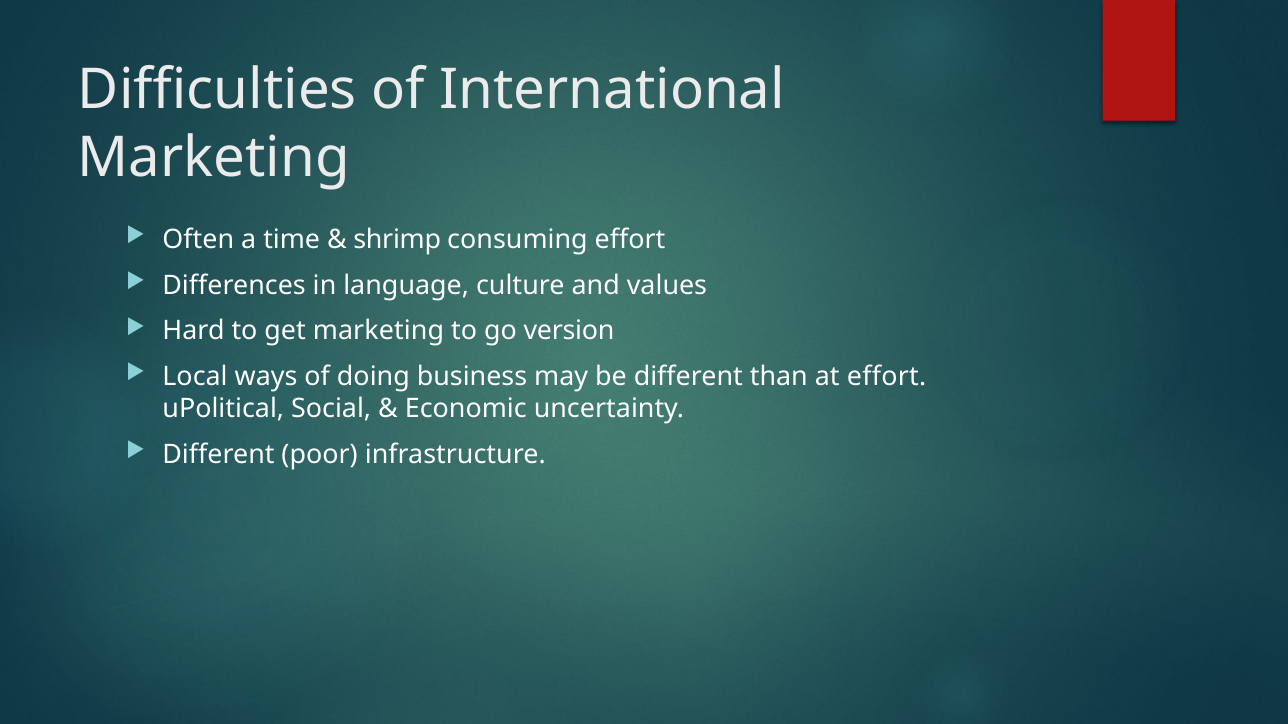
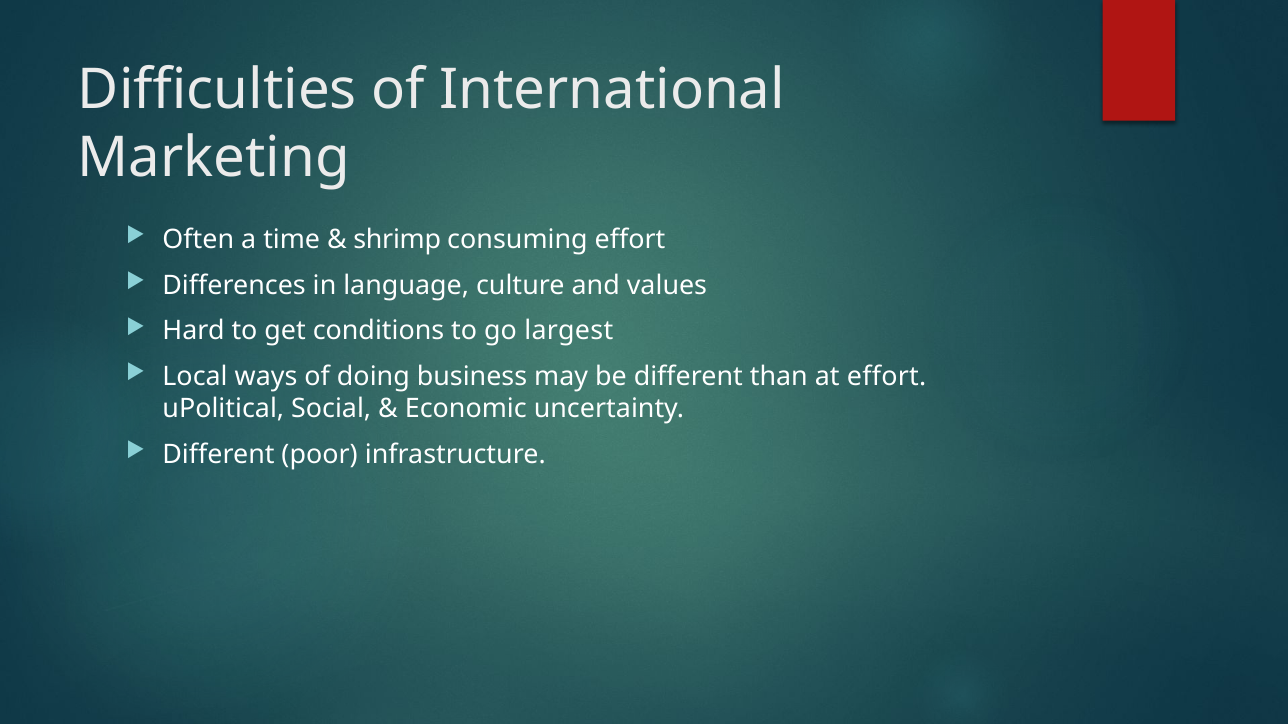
get marketing: marketing -> conditions (379, 331)
version: version -> largest (569, 331)
